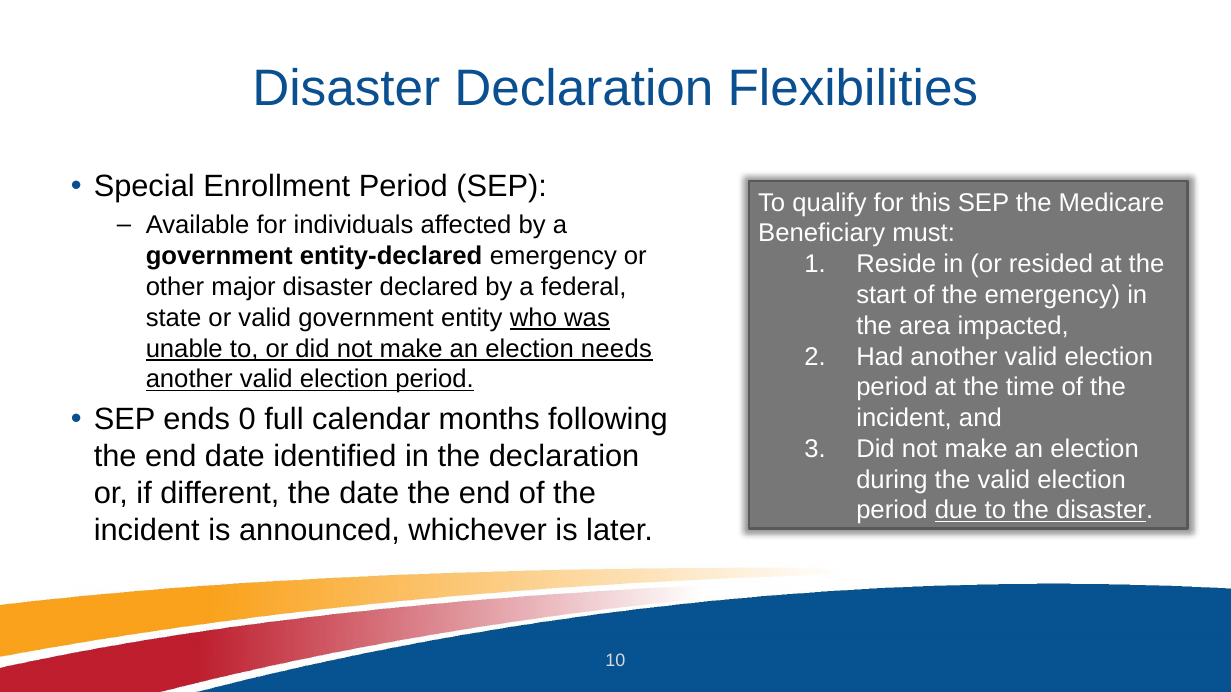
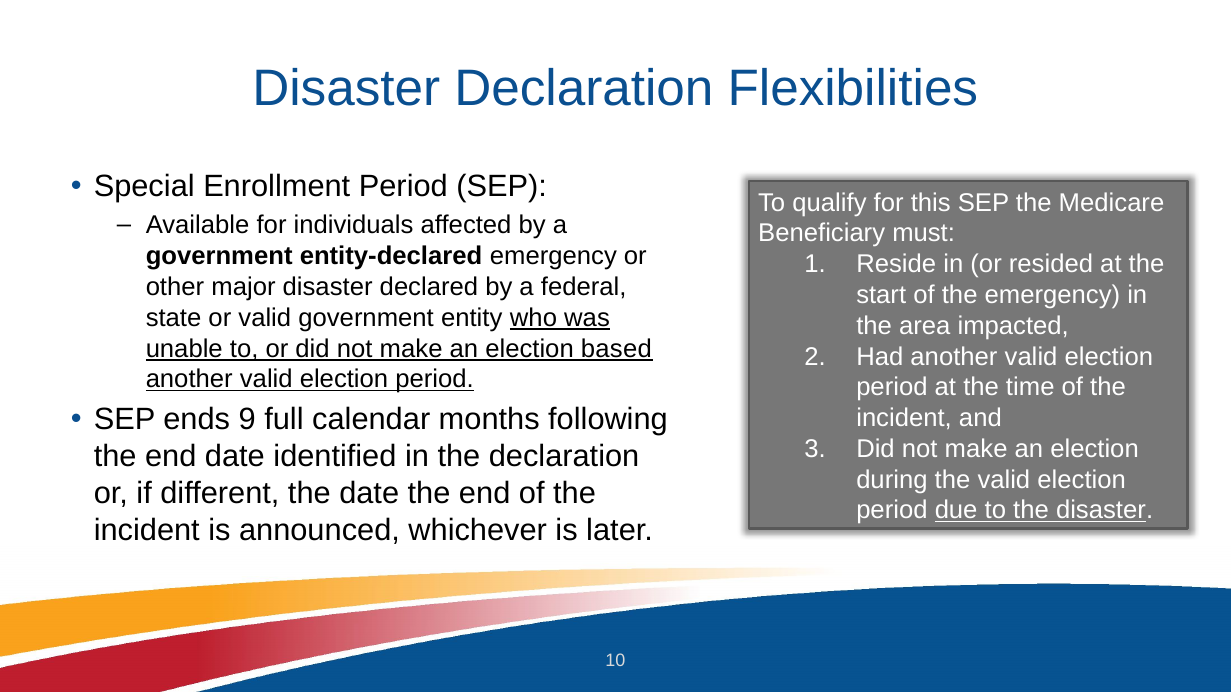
needs: needs -> based (616, 349)
0: 0 -> 9 (247, 420)
